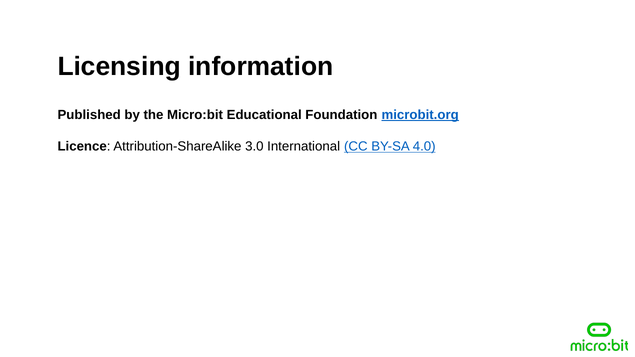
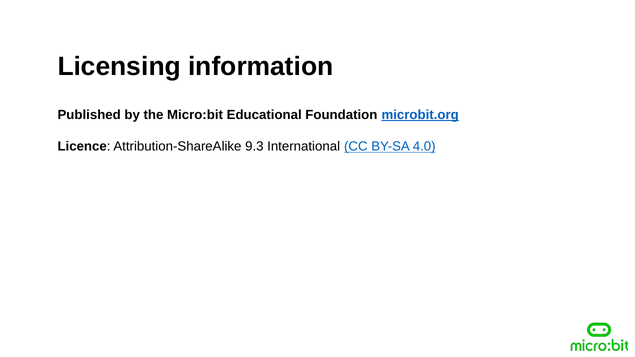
3.0: 3.0 -> 9.3 (254, 147)
